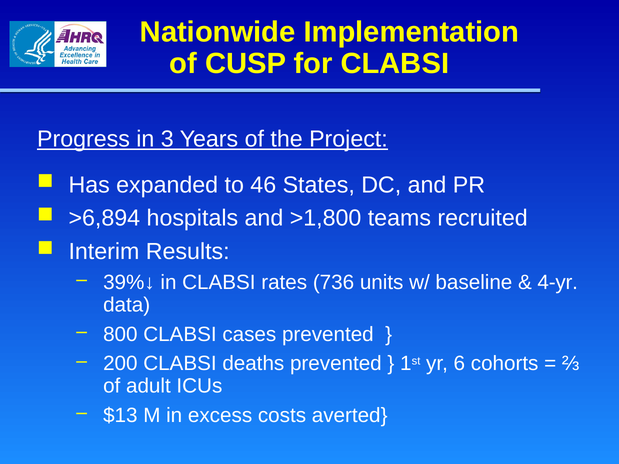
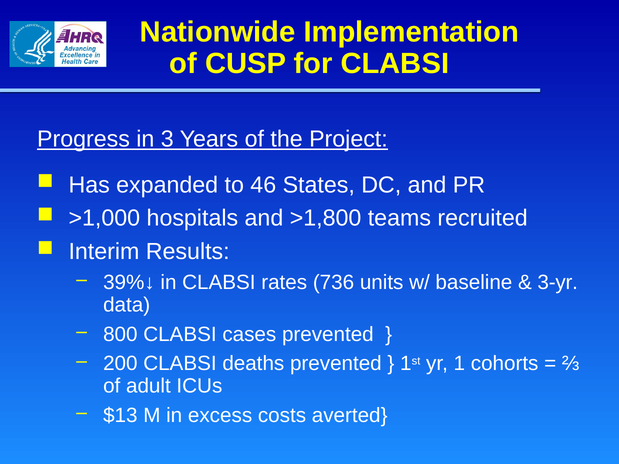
>6,894: >6,894 -> >1,000 (104, 218)
4-yr: 4-yr -> 3-yr (558, 283)
yr 6: 6 -> 1 (459, 364)
